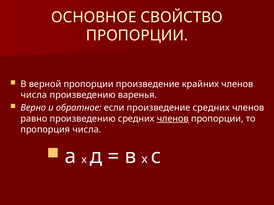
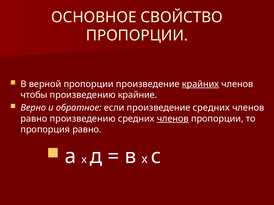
крайних underline: none -> present (200, 84)
числа: числа -> чтобы (34, 95)
варенья: варенья -> крайние (137, 95)
пропорция числа: числа -> равно (87, 130)
